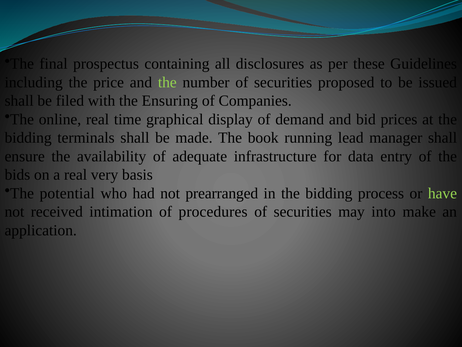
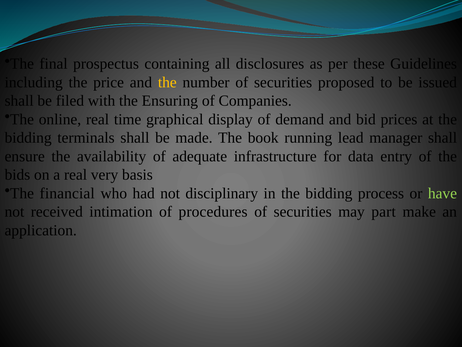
the colour: light green -> yellow (167, 82)
potential: potential -> financial (67, 193)
prearranged: prearranged -> disciplinary (222, 193)
into: into -> part (384, 212)
